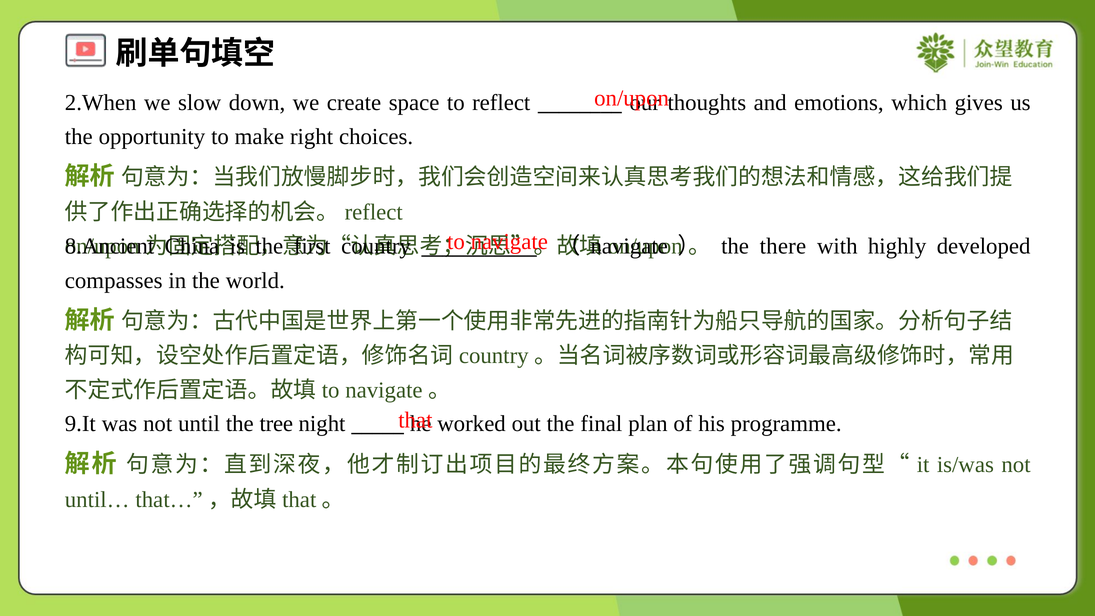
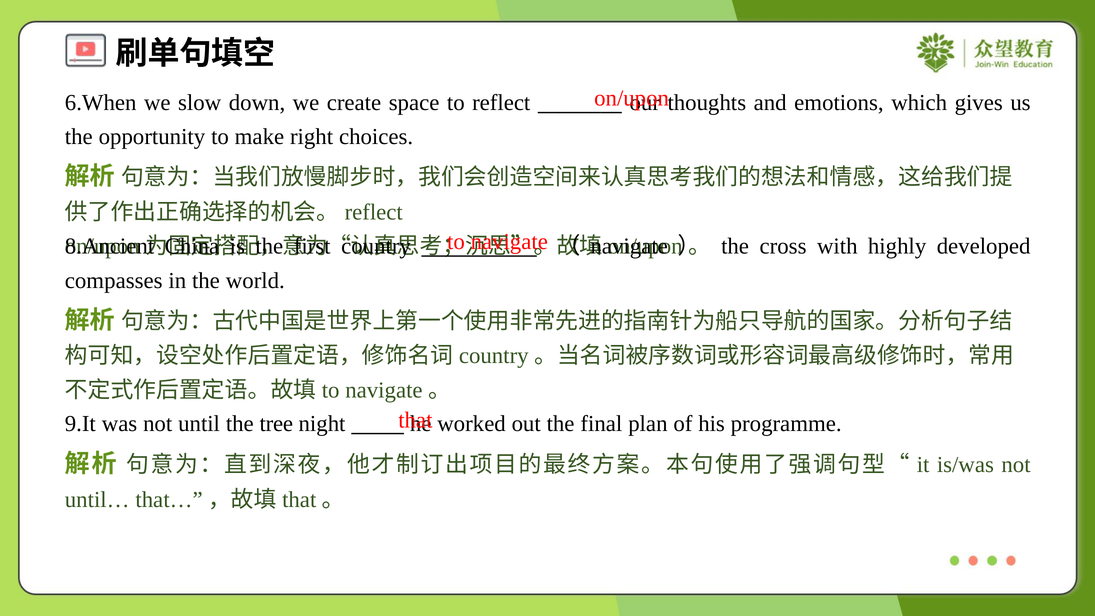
2.When: 2.When -> 6.When (101, 103)
there: there -> cross (783, 246)
